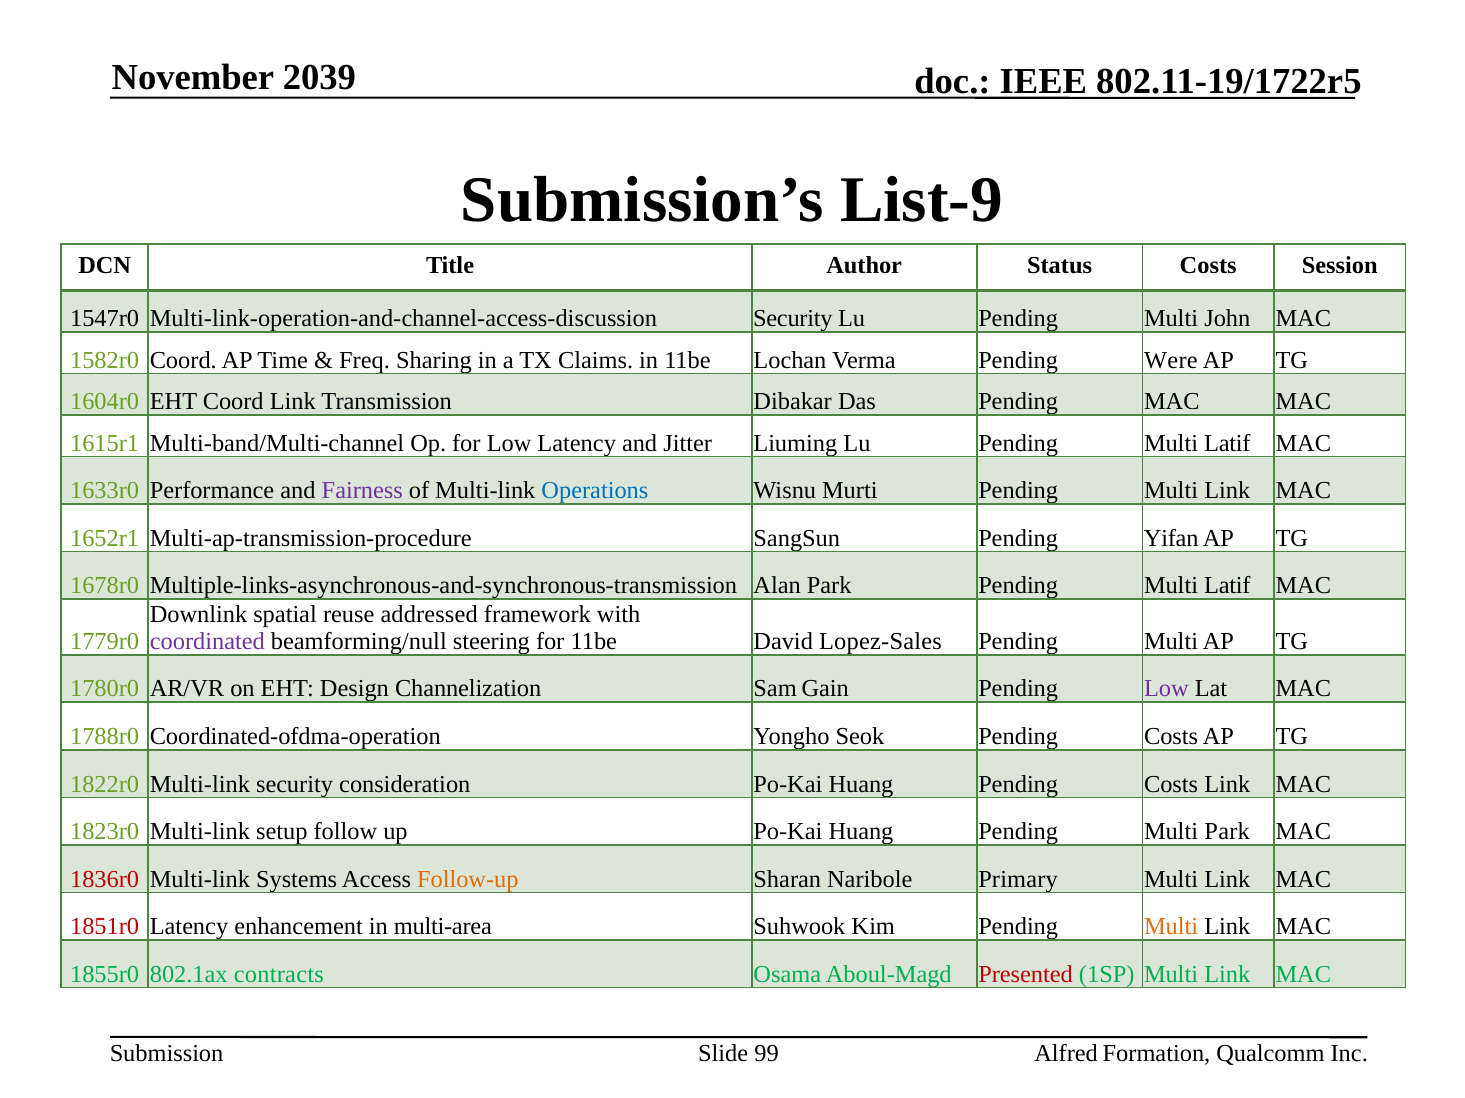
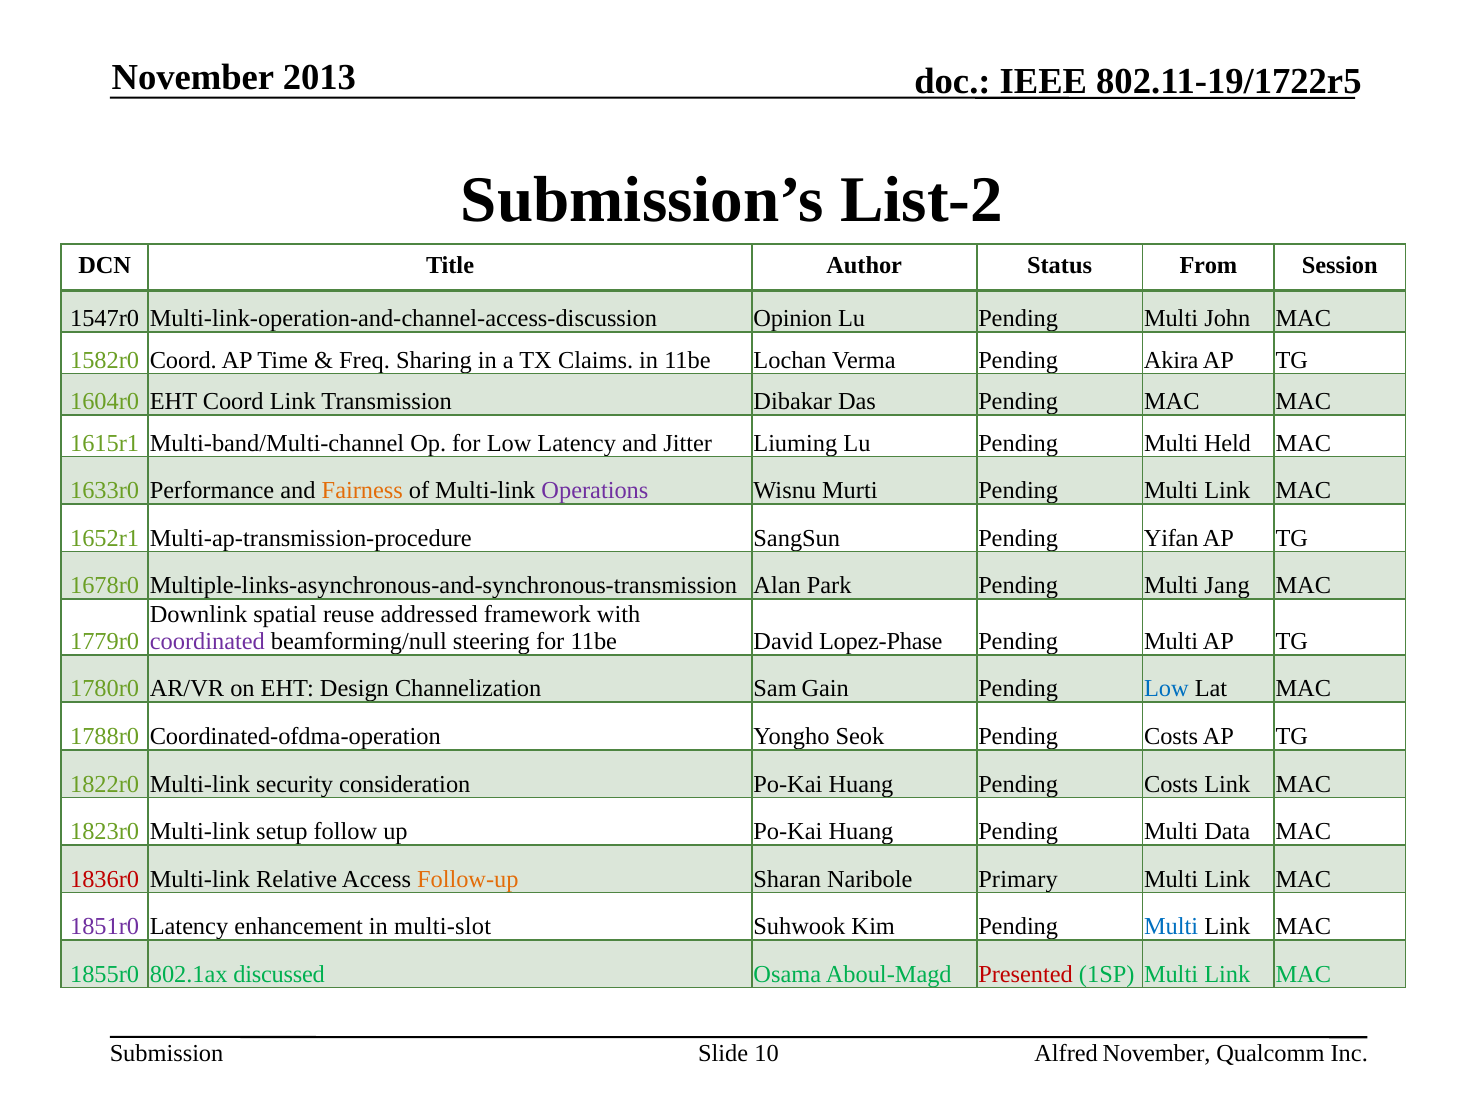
2039: 2039 -> 2013 (319, 78)
List-9: List-9 -> List-2 (922, 200)
Status Costs: Costs -> From (1208, 265)
Multi-link-operation-and-channel-access-discussion Security: Security -> Opinion (793, 319)
Were: Were -> Akira (1171, 360)
Lu Pending Multi Latif: Latif -> Held (1227, 443)
Fairness colour: purple -> orange (362, 491)
Operations colour: blue -> purple (595, 491)
Latif: Latif -> Jang (1227, 586)
Lopez-Sales: Lopez-Sales -> Lopez-Phase (881, 642)
Low colour: purple -> blue (1166, 689)
Multi Park: Park -> Data (1227, 832)
Systems: Systems -> Relative (297, 880)
1851r0 colour: red -> purple (105, 927)
multi-area: multi-area -> multi-slot (443, 927)
Multi colour: orange -> blue (1171, 927)
contracts: contracts -> discussed (279, 975)
99: 99 -> 10 (767, 1054)
Alfred Formation: Formation -> November (1157, 1054)
